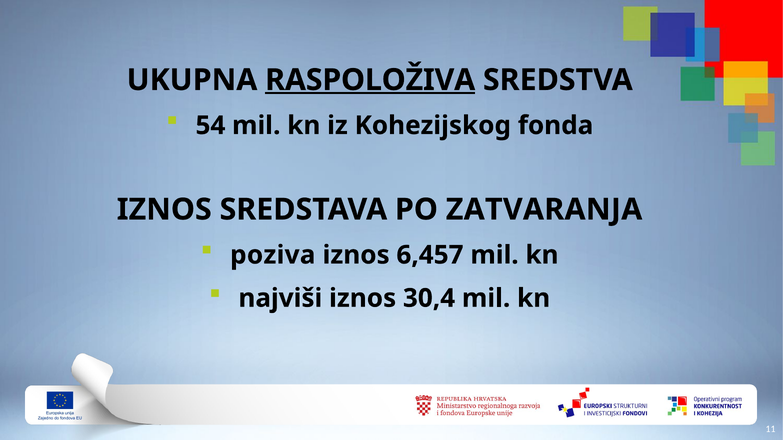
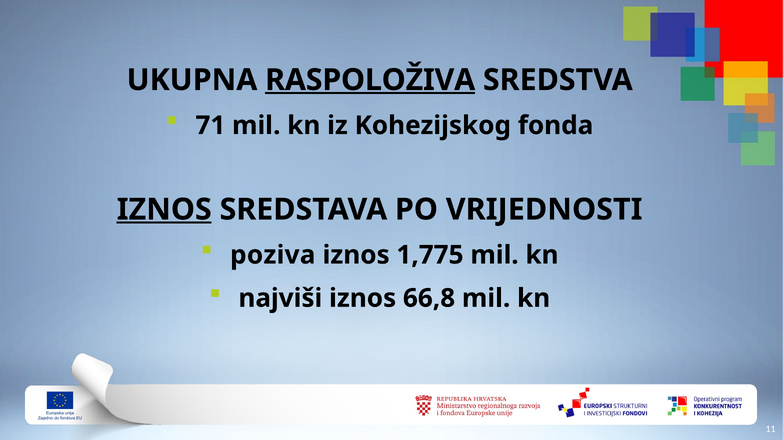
54: 54 -> 71 (210, 126)
IZNOS underline: none -> present (164, 210)
ZATVARANJA: ZATVARANJA -> VRIJEDNOSTI (544, 210)
6,457: 6,457 -> 1,775 (430, 255)
30,4: 30,4 -> 66,8 (429, 298)
